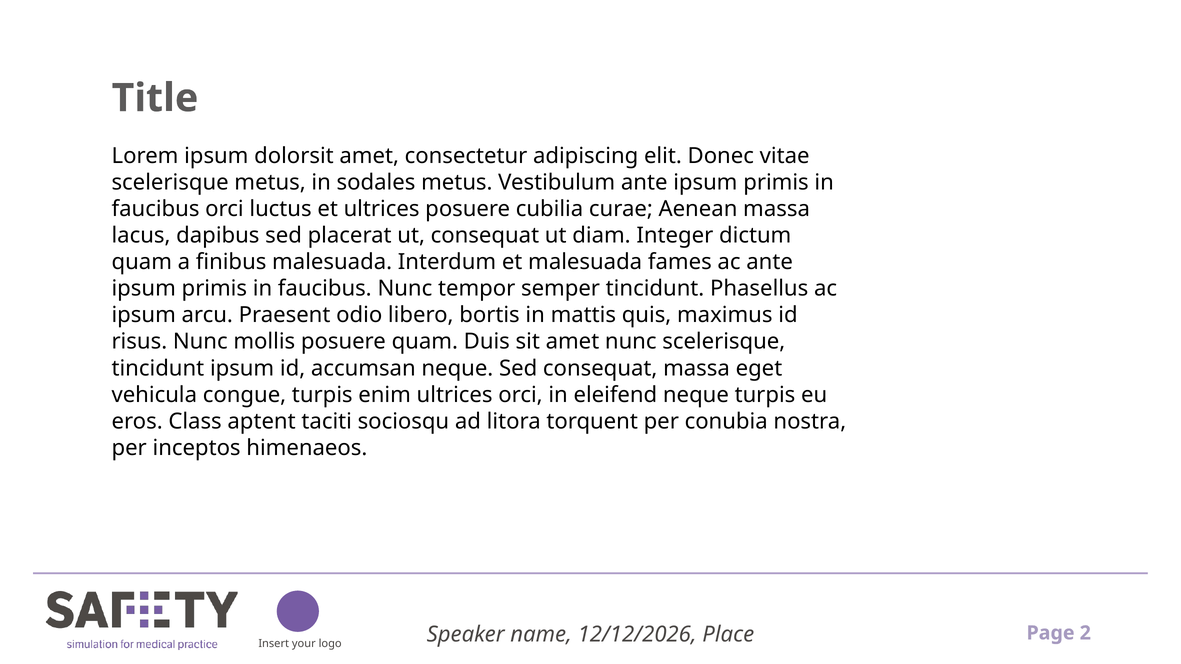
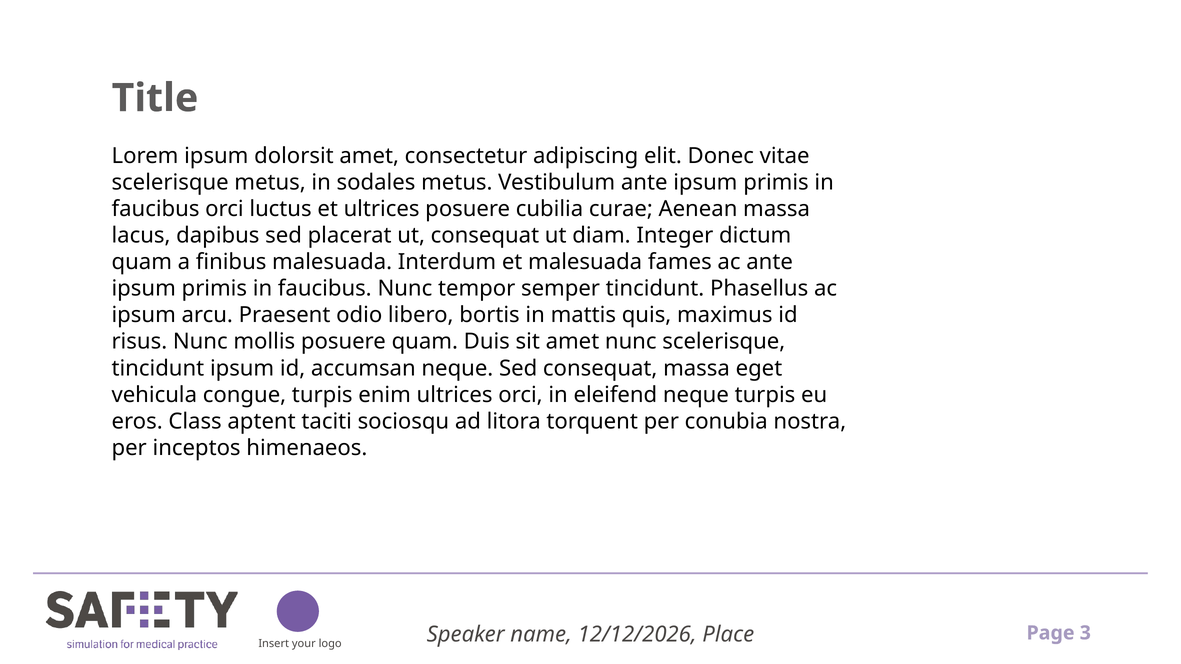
2: 2 -> 3 (1085, 633)
